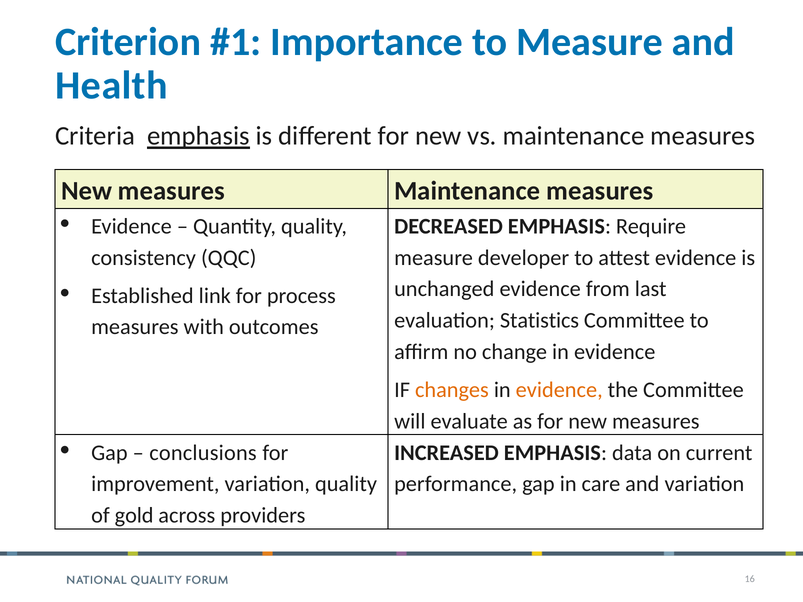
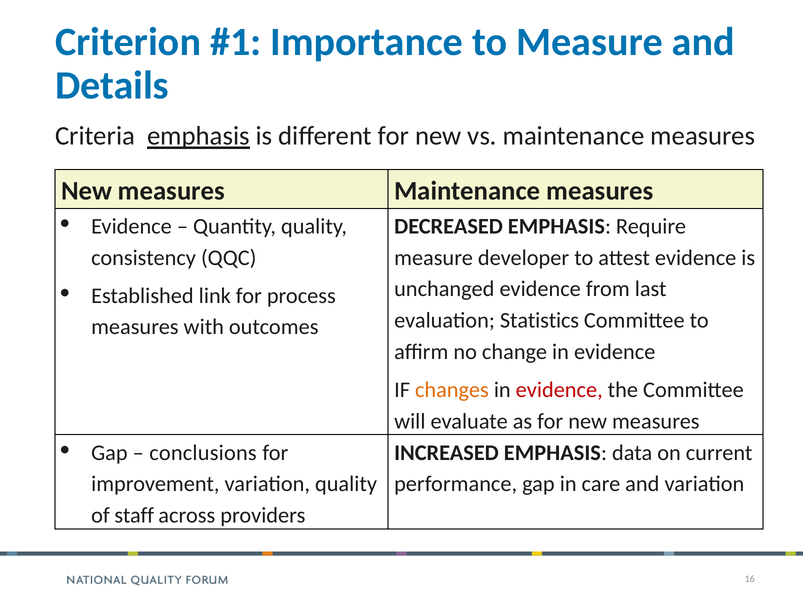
Health: Health -> Details (112, 85)
evidence colour: orange -> red (559, 390)
gold: gold -> staff (134, 516)
